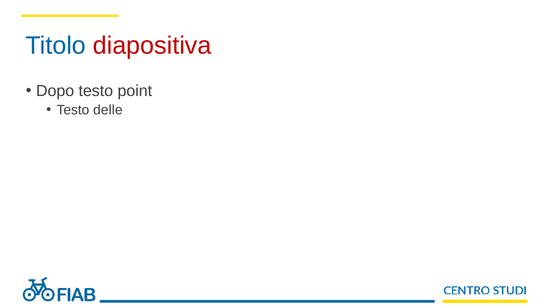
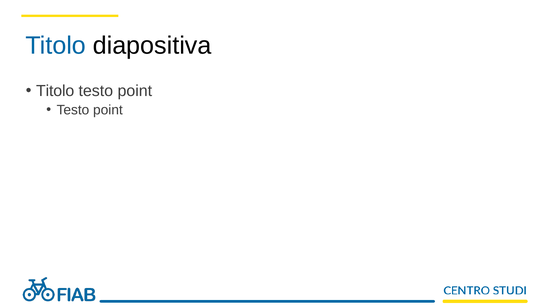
diapositiva colour: red -> black (152, 45)
Dopo: Dopo -> Titolo (55, 91)
delle: delle -> point (108, 110)
